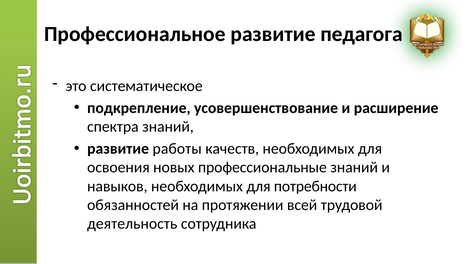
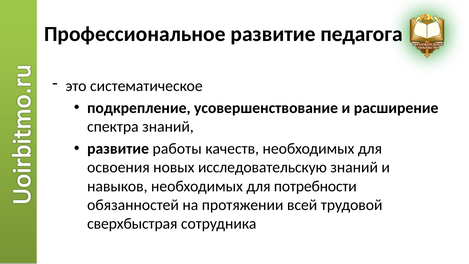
профессиональные: профессиональные -> исследовательскую (262, 167)
деятельность: деятельность -> сверхбыстрая (132, 224)
